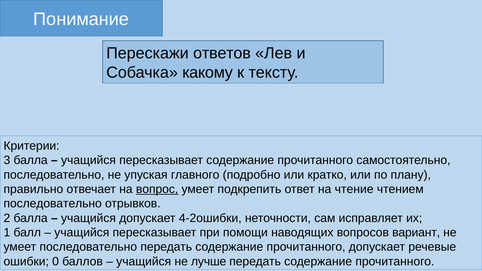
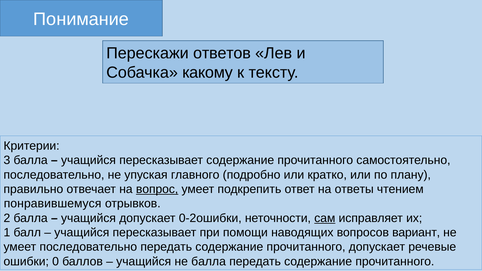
чтение: чтение -> ответы (354, 189)
последовательно: последовательно -> понравившемуся (53, 204)
4-2ошибки: 4-2ошибки -> 0-2ошибки (210, 218)
сам underline: none -> present (325, 218)
не лучше: лучше -> балла (209, 262)
